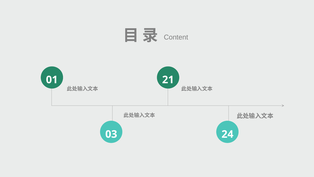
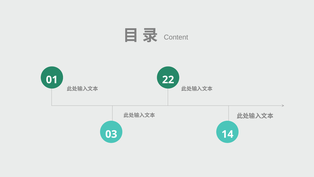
21: 21 -> 22 (168, 80)
24: 24 -> 14 (227, 134)
